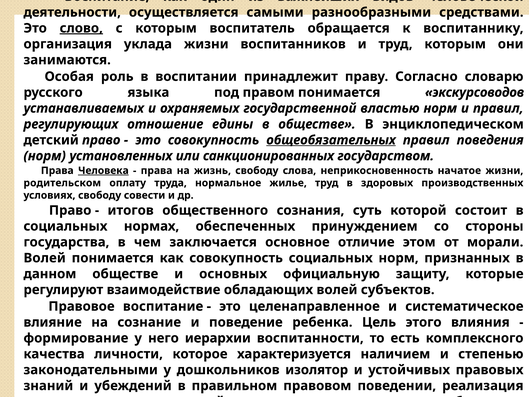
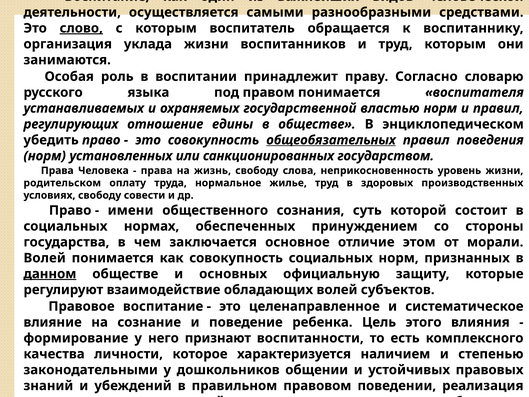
экскурсоводов: экскурсоводов -> воспитателя (474, 92)
детский: детский -> убедить (51, 140)
Человека underline: present -> none (103, 170)
начатое: начатое -> уровень (459, 170)
итогов: итогов -> имени (131, 210)
данном underline: none -> present (50, 274)
иерархии: иерархии -> признают (218, 338)
изолятор: изолятор -> общении (317, 370)
